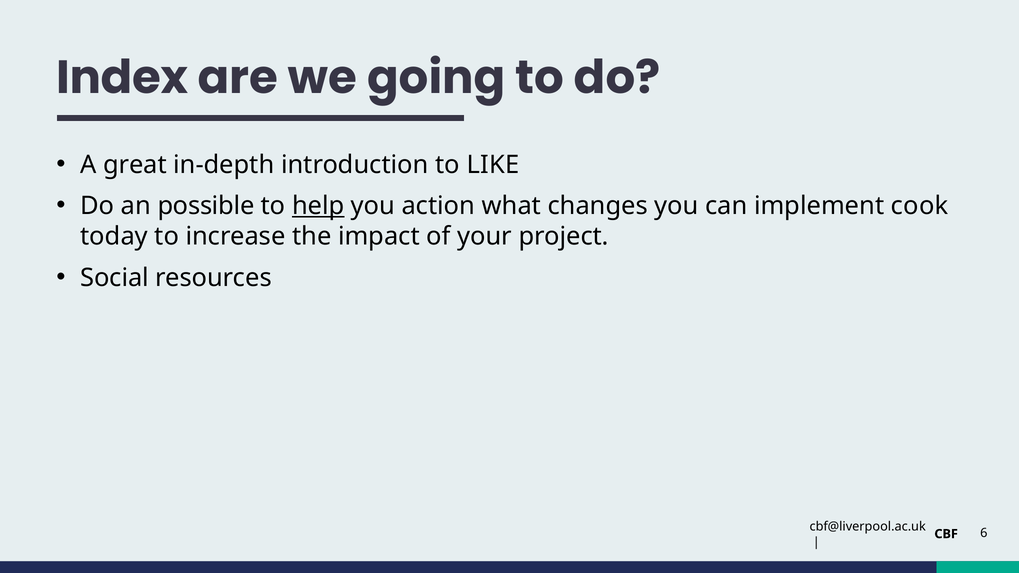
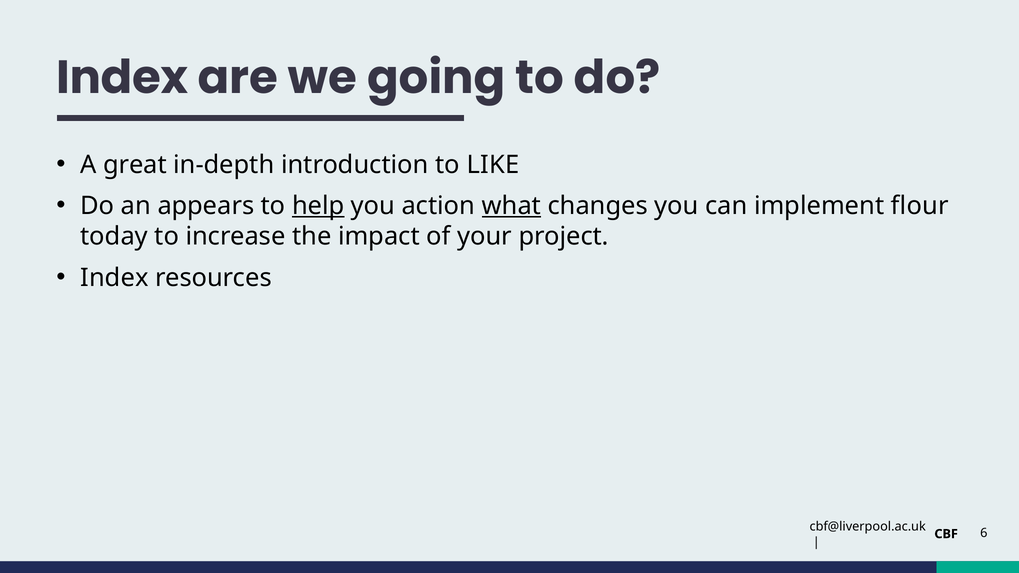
possible: possible -> appears (206, 206)
what underline: none -> present (511, 206)
cook: cook -> flour (920, 206)
Social: Social -> Index (114, 278)
